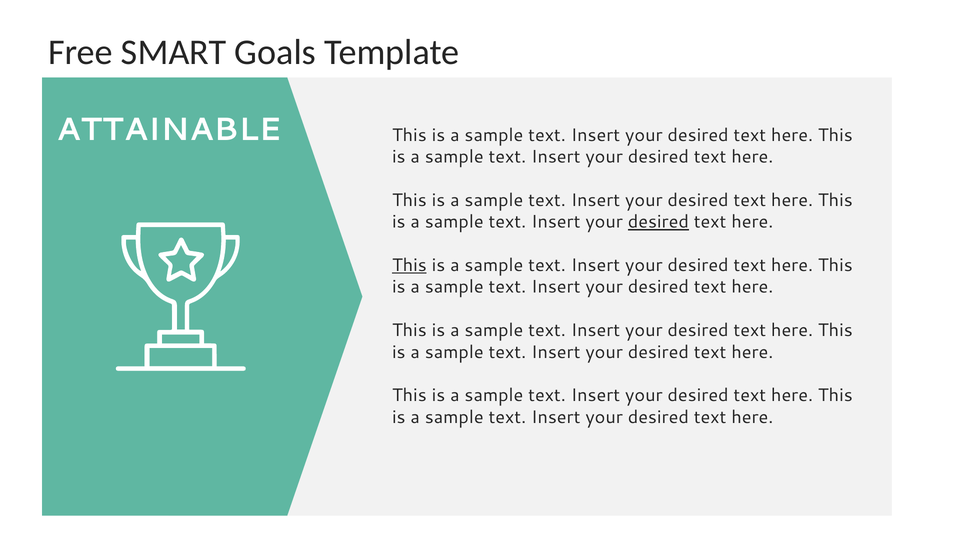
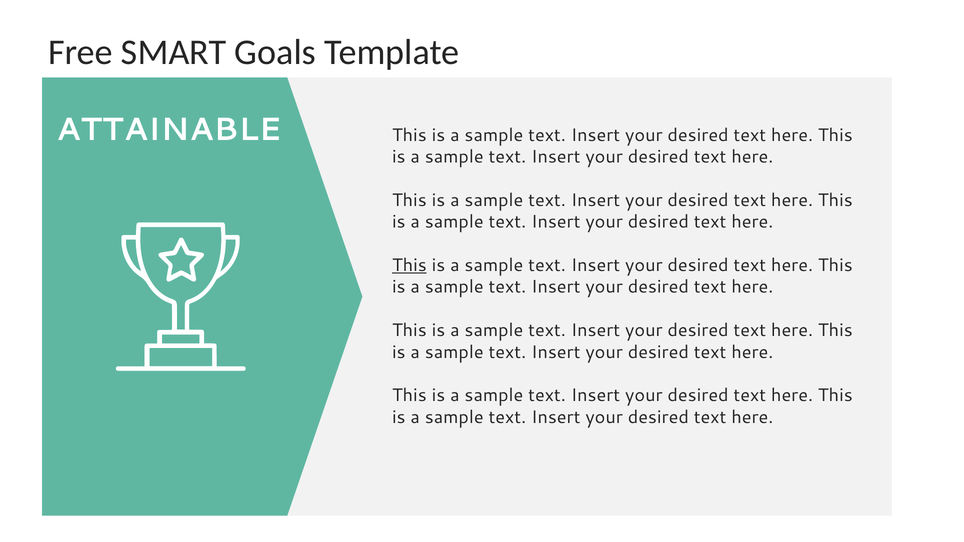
desired underline: present -> none (658, 222)
